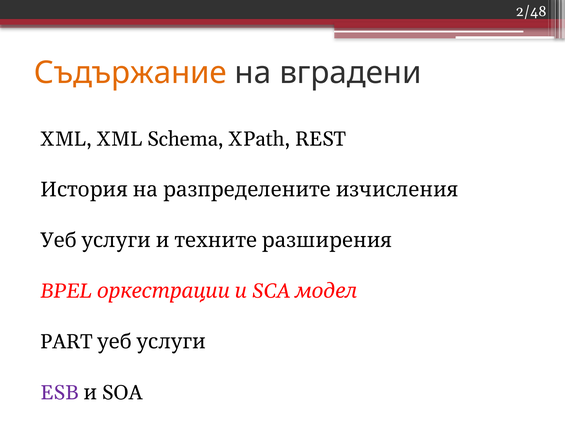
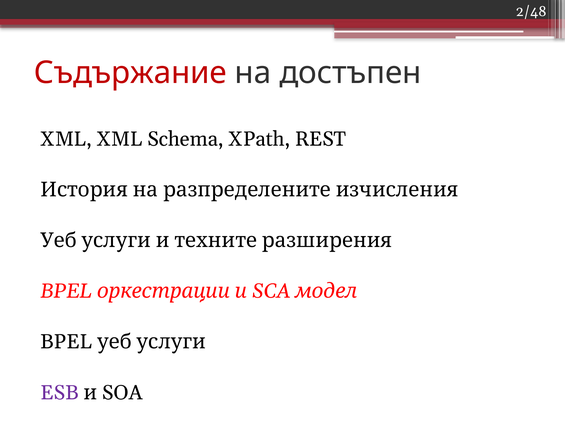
Съдържание colour: orange -> red (130, 73)
вградени: вградени -> достъпен (350, 73)
PART: PART -> BPEL (66, 342)
